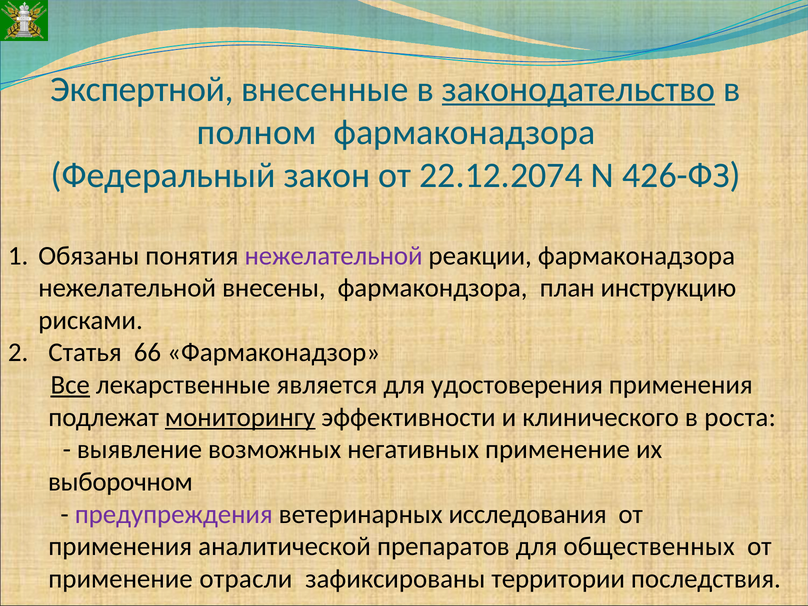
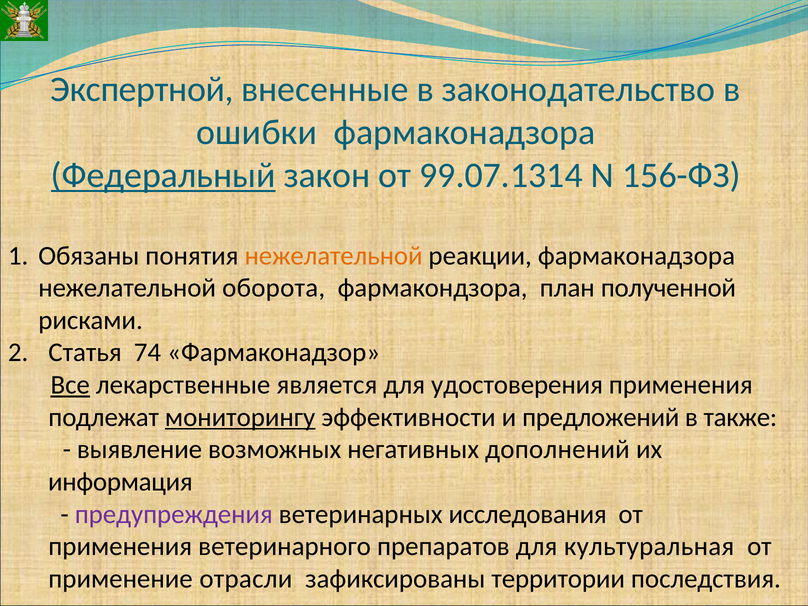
законодательство underline: present -> none (579, 89)
полном: полном -> ошибки (257, 132)
Федеральный underline: none -> present (163, 175)
22.12.2074: 22.12.2074 -> 99.07.1314 (501, 175)
426-ФЗ: 426-ФЗ -> 156-ФЗ (681, 175)
нежелательной colour: purple -> orange (334, 256)
внесены: внесены -> оборота (274, 288)
инструкцию: инструкцию -> полученной (668, 288)
66: 66 -> 74 (147, 353)
клинического: клинического -> предложений (601, 417)
роста: роста -> также (740, 417)
негативных применение: применение -> дополнений (557, 450)
выборочном: выборочном -> информация (120, 482)
аналитической: аналитической -> ветеринарного (285, 546)
общественных: общественных -> культуральная (649, 546)
